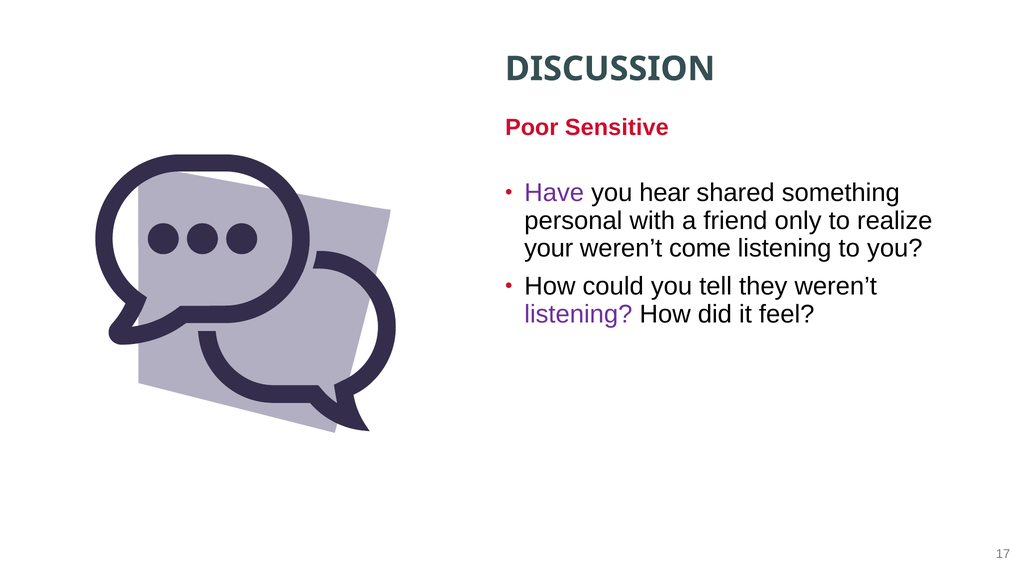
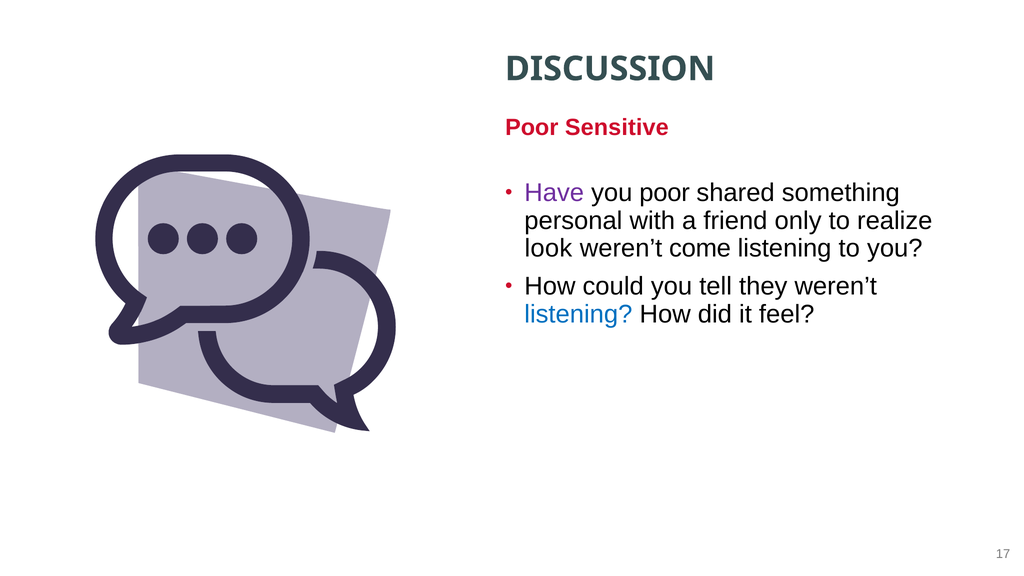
you hear: hear -> poor (665, 193)
your: your -> look (548, 248)
listening colour: purple -> blue (578, 314)
